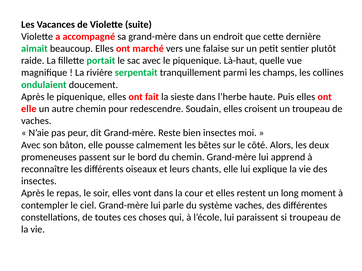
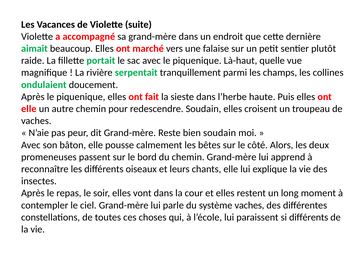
bien insectes: insectes -> soudain (220, 133)
si troupeau: troupeau -> différents (309, 218)
